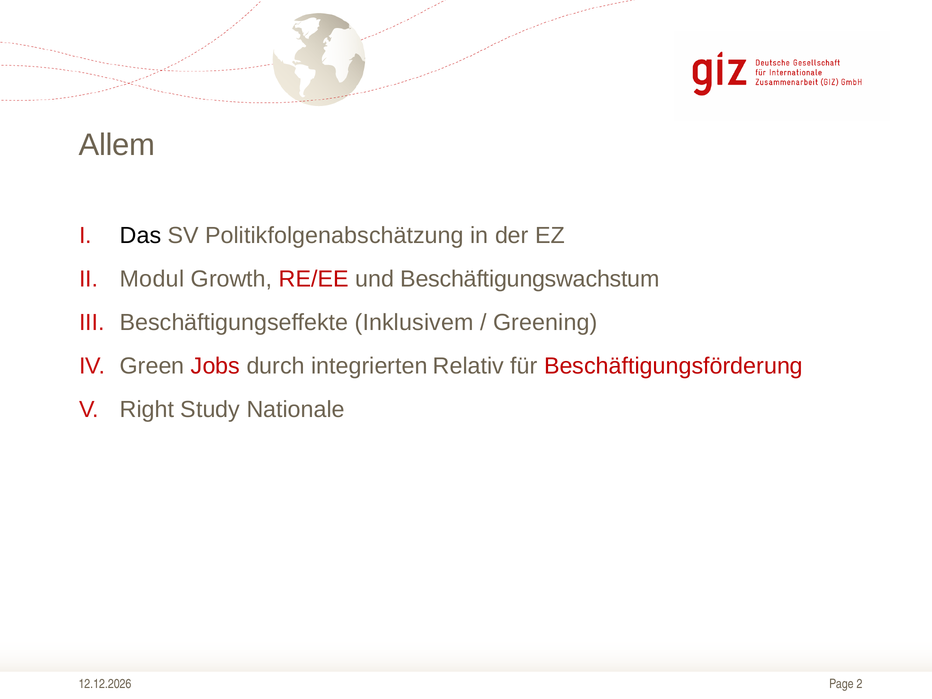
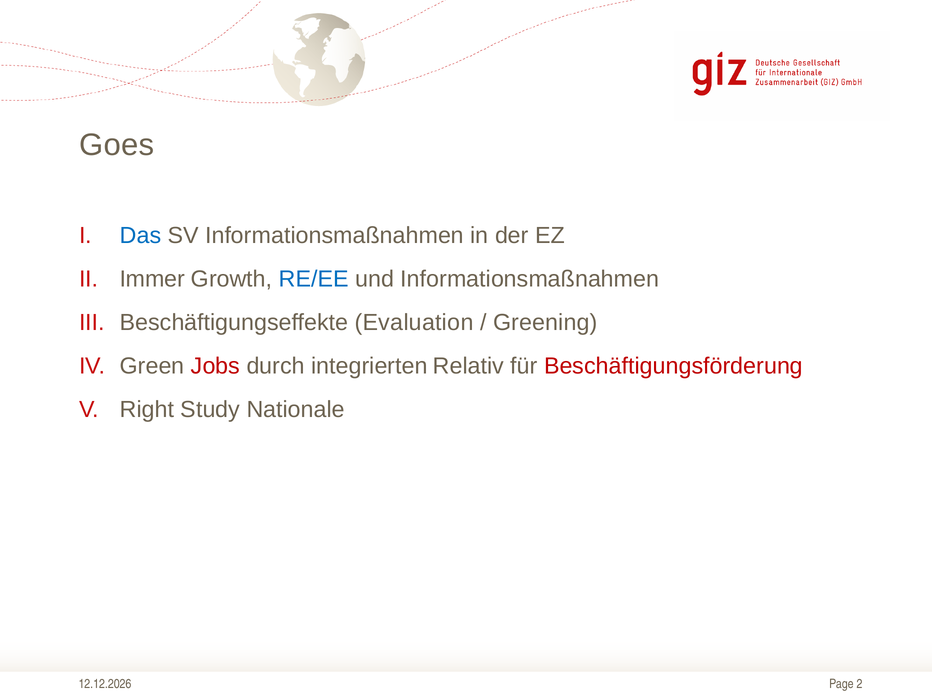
Allem: Allem -> Goes (117, 145)
Das colour: black -> blue (140, 236)
SV Politikfolgenabschätzung: Politikfolgenabschätzung -> Informationsmaßnahmen (335, 236)
Modul: Modul -> Immer (152, 279)
RE/EE colour: red -> blue (314, 279)
und Beschäftigungswachstum: Beschäftigungswachstum -> Informationsmaßnahmen (530, 279)
Inklusivem: Inklusivem -> Evaluation (414, 323)
